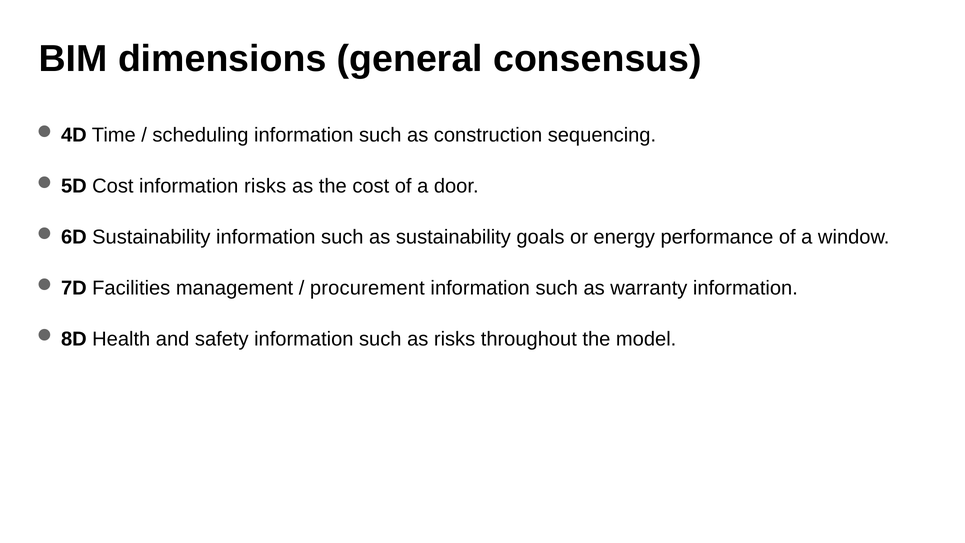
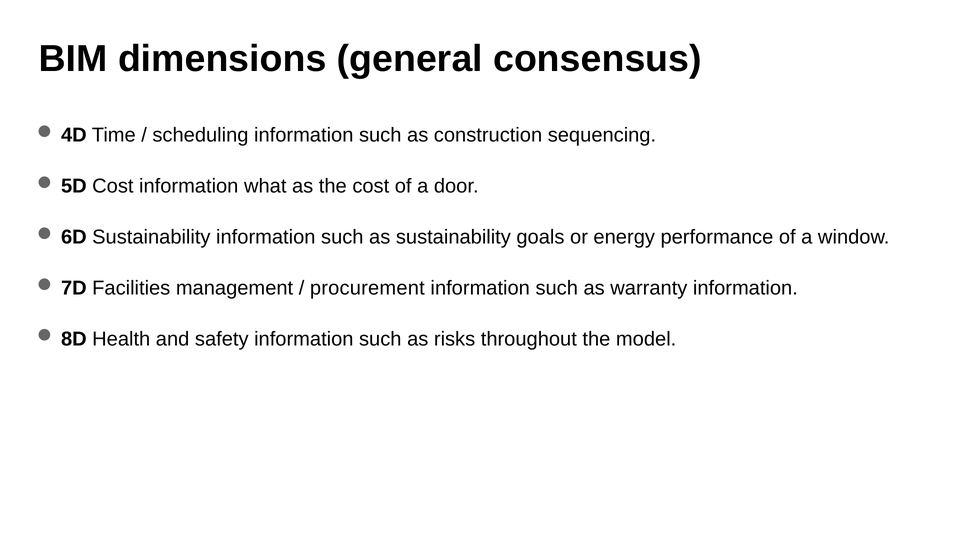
information risks: risks -> what (265, 186)
